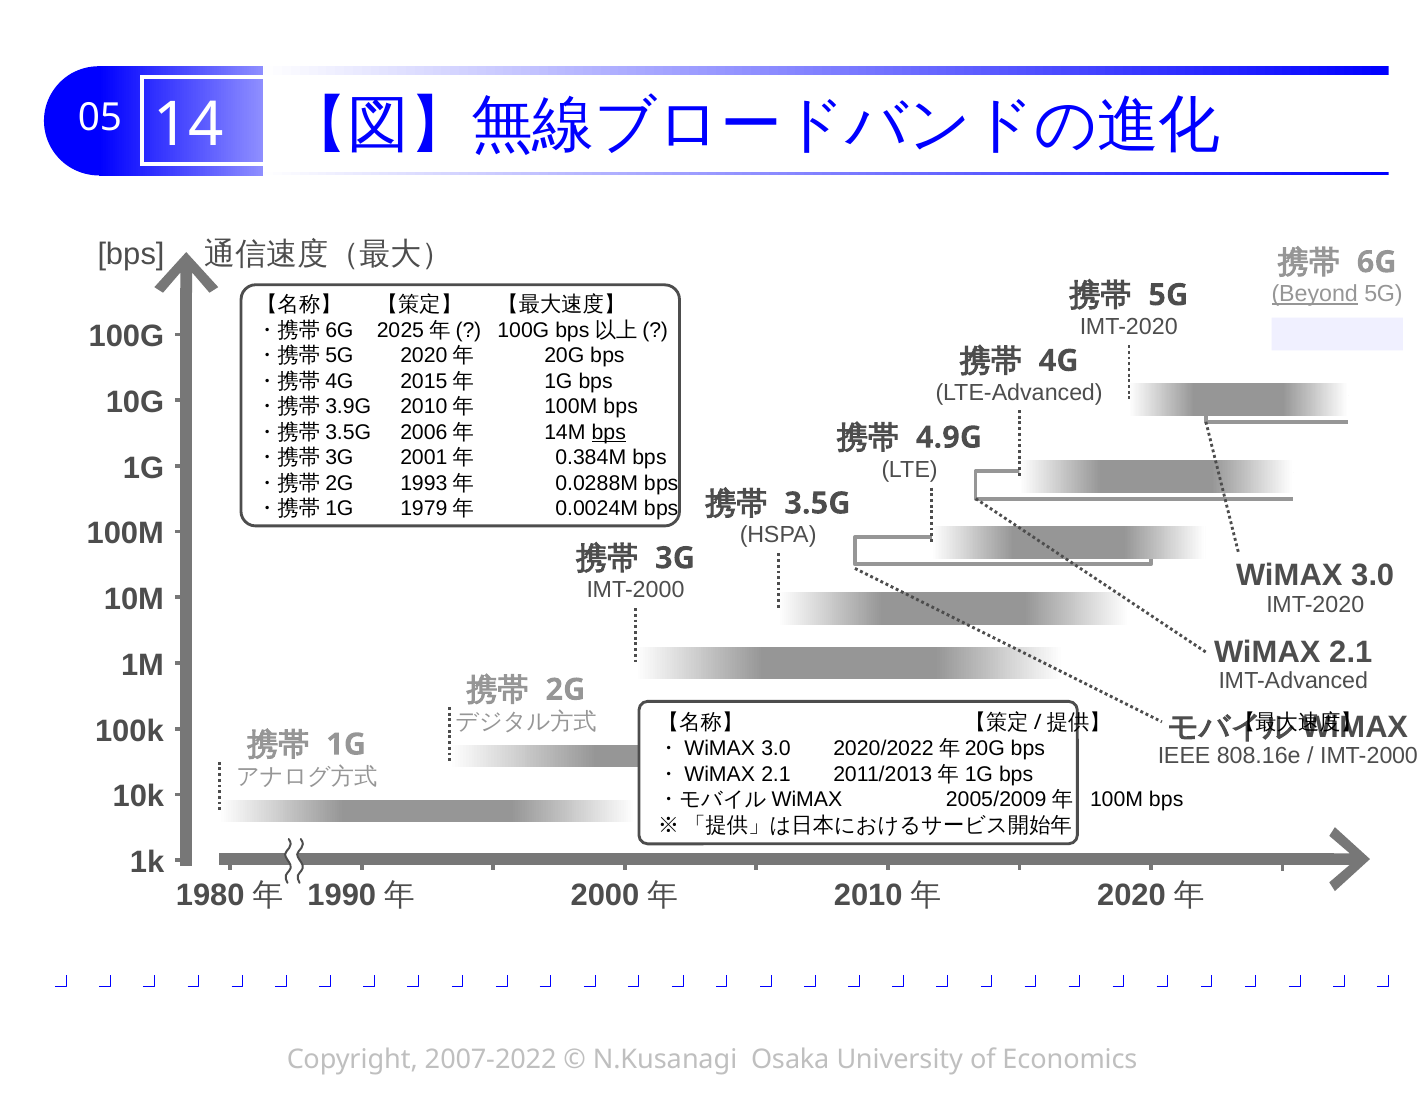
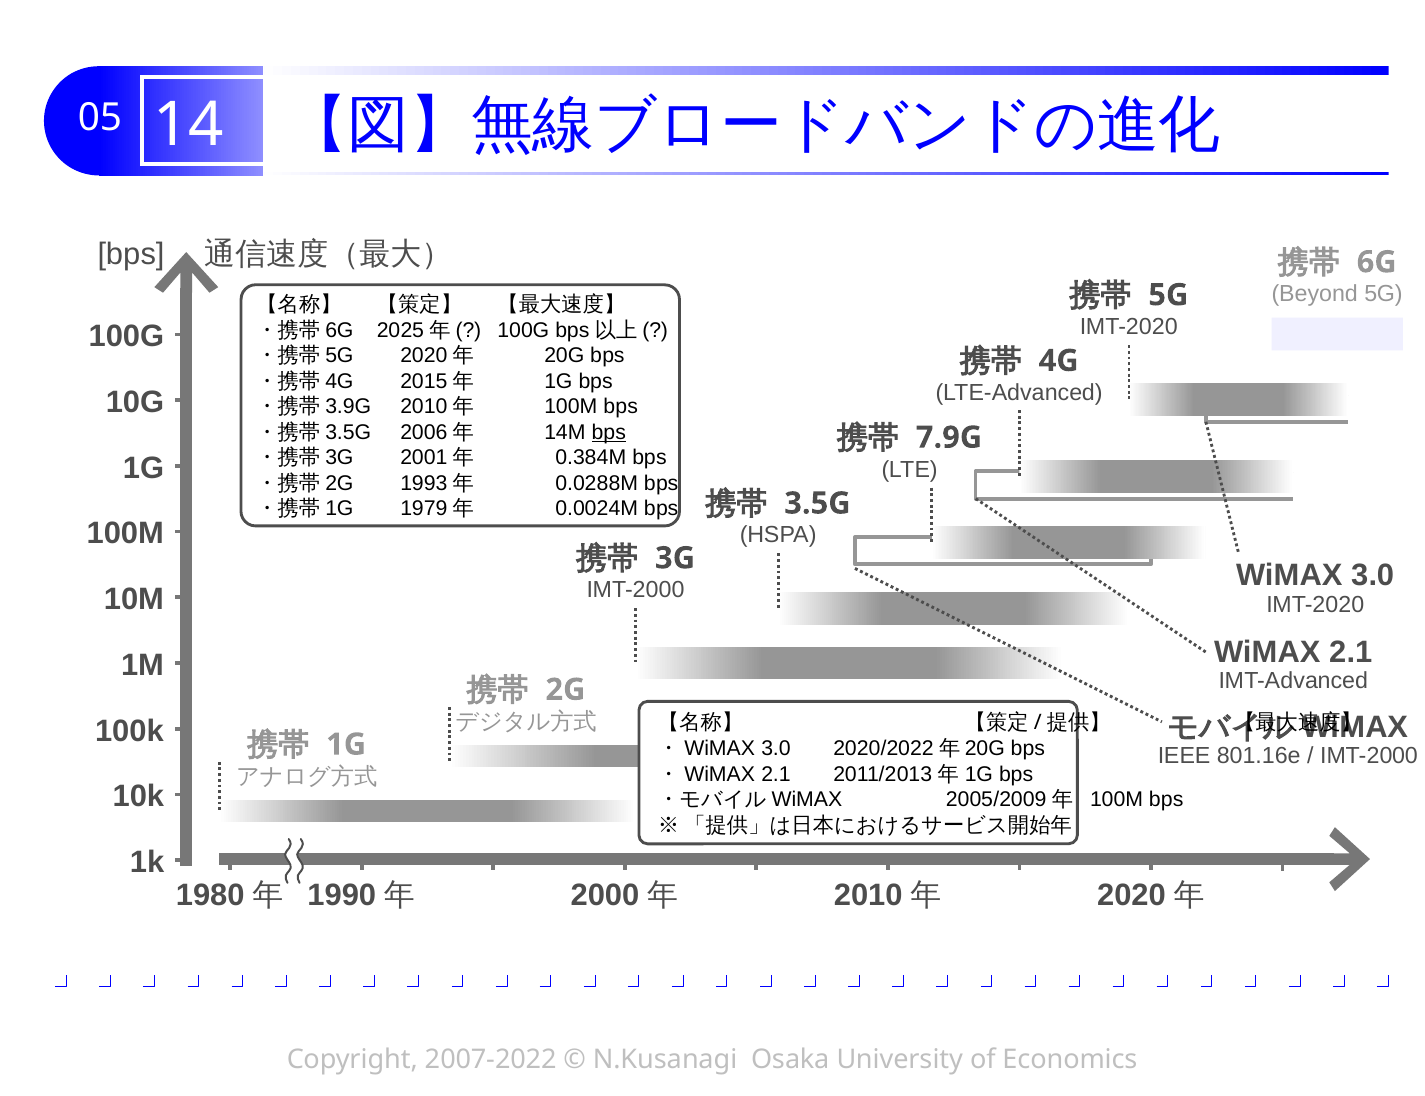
Beyond underline: present -> none (1315, 294)
4.9G: 4.9G -> 7.9G (949, 438)
808.16e: 808.16e -> 801.16e (1259, 756)
